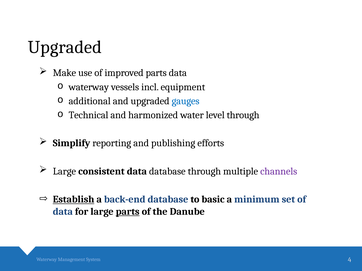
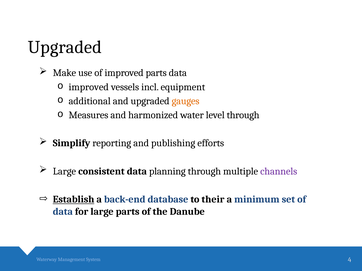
waterway: waterway -> improved (89, 87)
gauges colour: blue -> orange (186, 101)
Technical: Technical -> Measures (88, 115)
data database: database -> planning (167, 172)
basic: basic -> their (213, 200)
parts underline: present -> none (128, 212)
